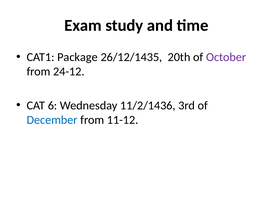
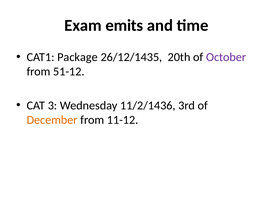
study: study -> emits (124, 25)
24-12: 24-12 -> 51-12 (69, 72)
6: 6 -> 3 (53, 106)
December colour: blue -> orange (52, 120)
